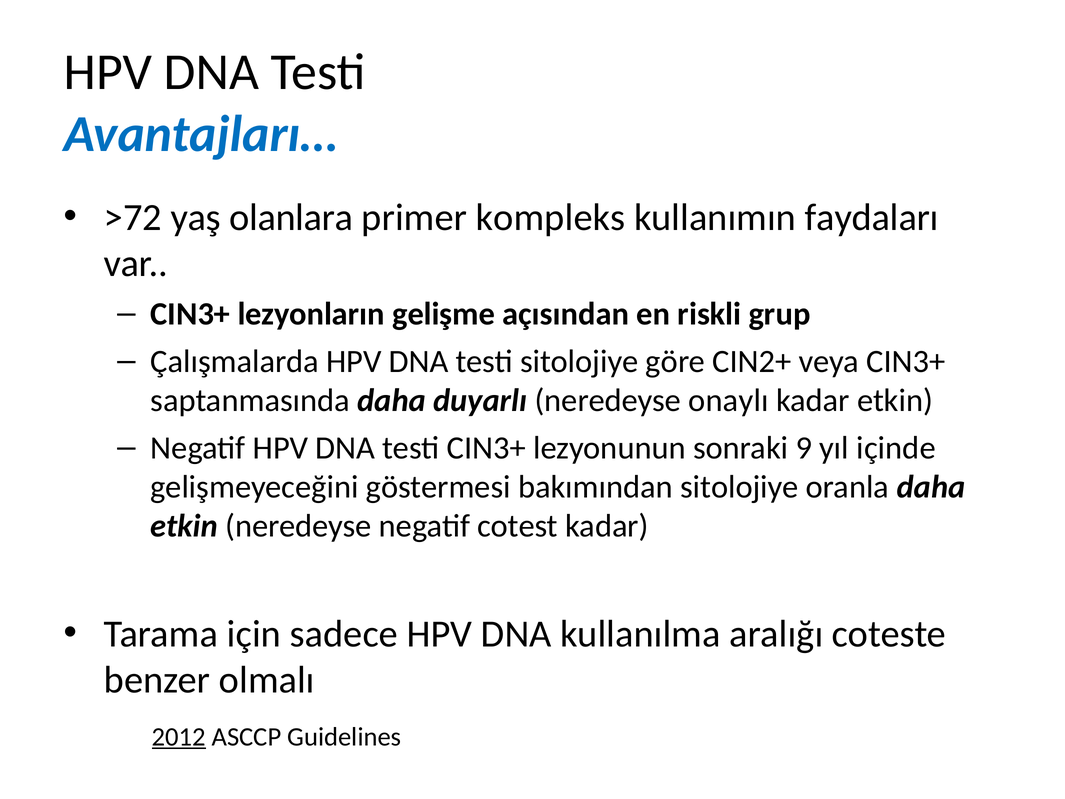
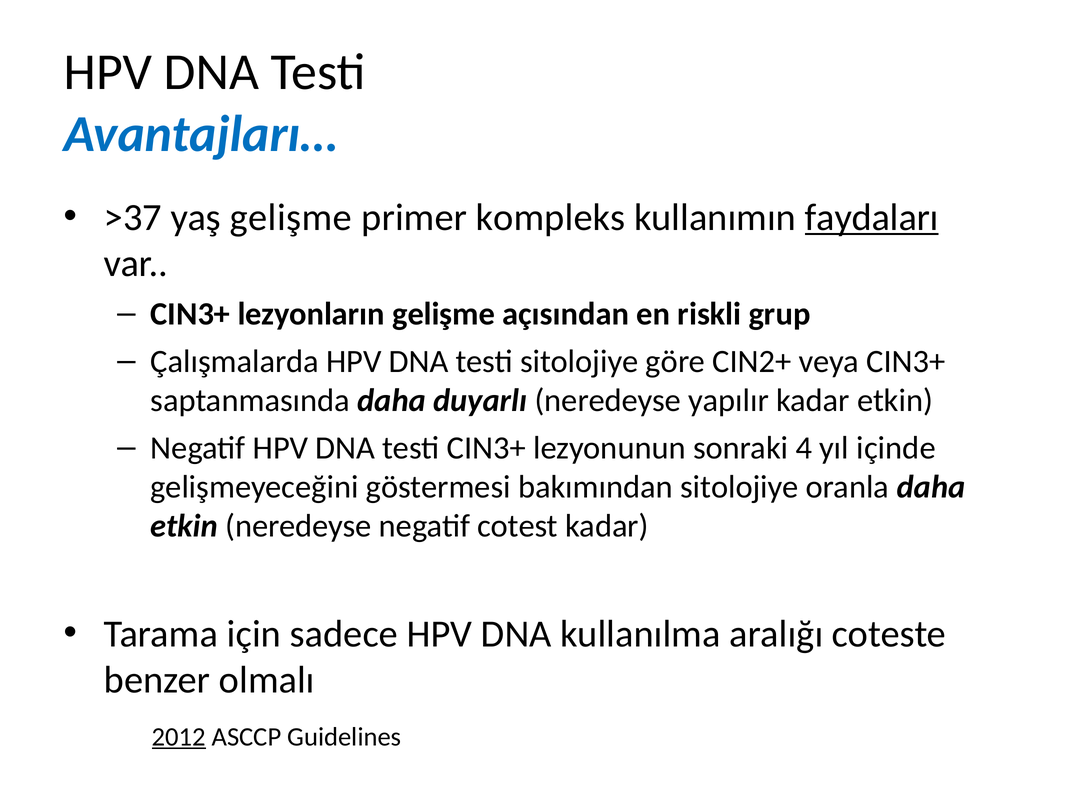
>72: >72 -> >37 (133, 217)
yaş olanlara: olanlara -> gelişme (291, 217)
faydaları underline: none -> present (872, 217)
onaylı: onaylı -> yapılır (729, 400)
9: 9 -> 4 (804, 448)
